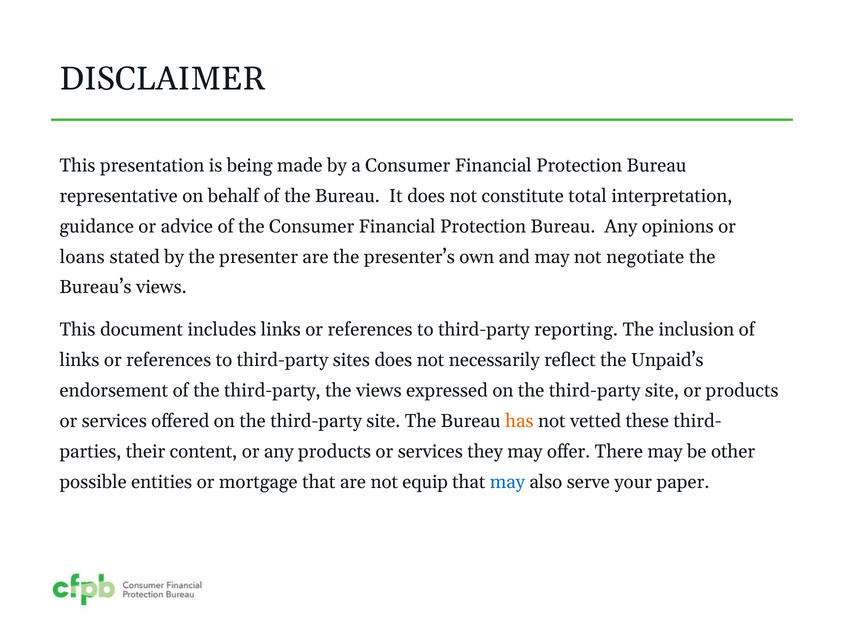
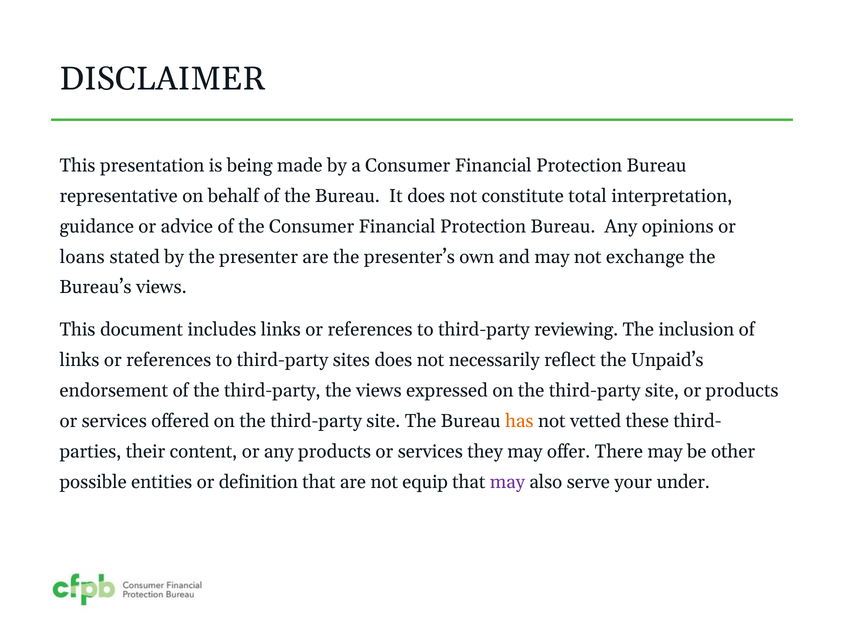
negotiate: negotiate -> exchange (645, 257)
reporting: reporting -> reviewing (576, 329)
mortgage: mortgage -> definition (258, 482)
may colour: blue -> purple (507, 482)
paper: paper -> under (683, 482)
